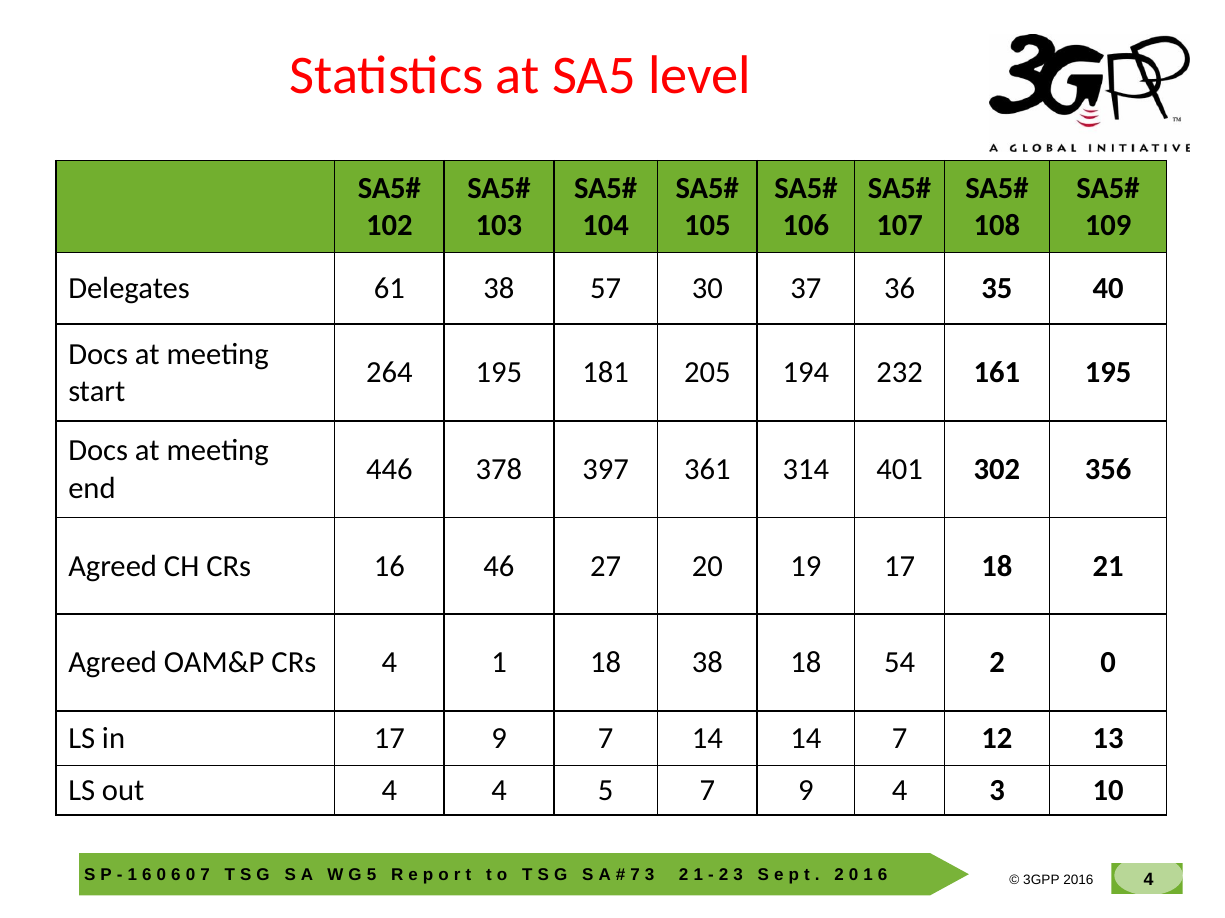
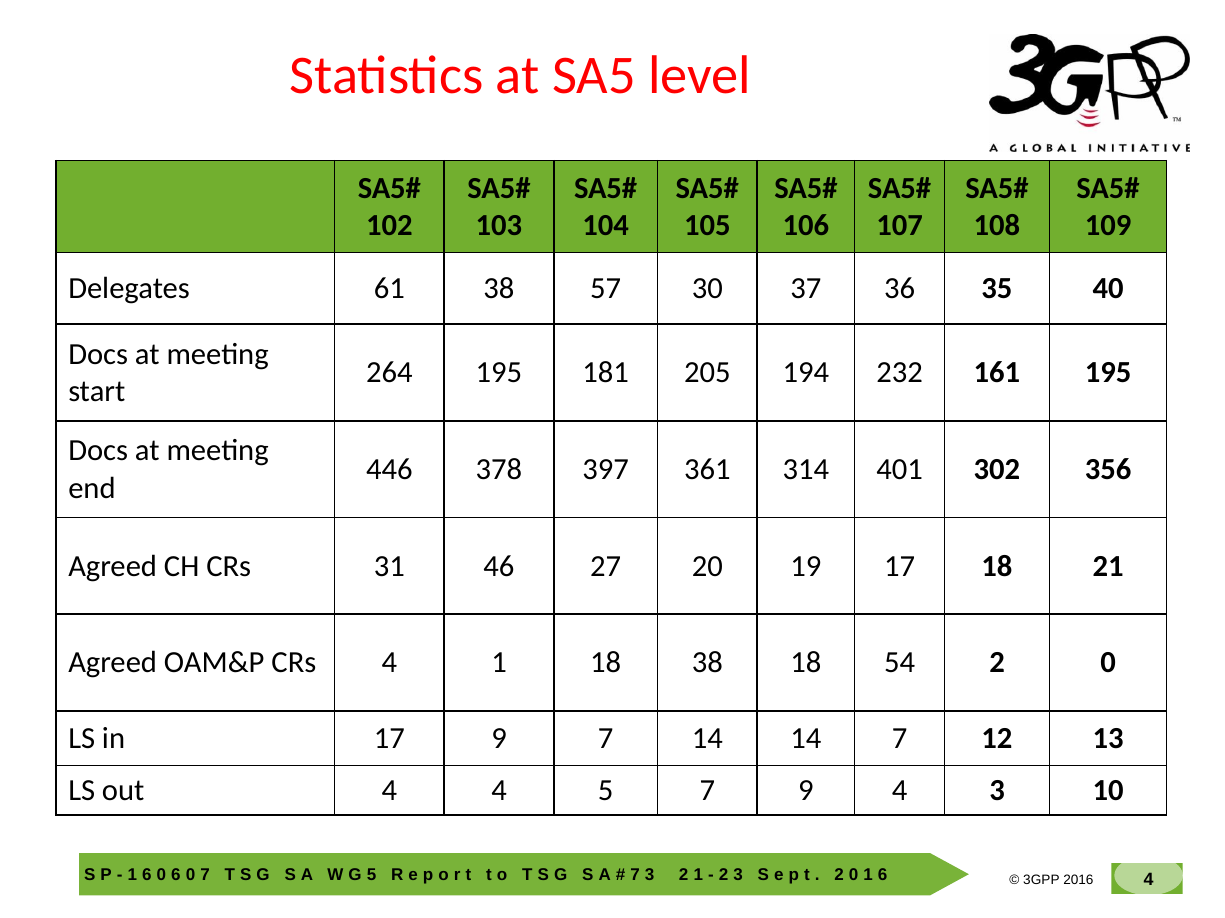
16: 16 -> 31 (389, 567)
